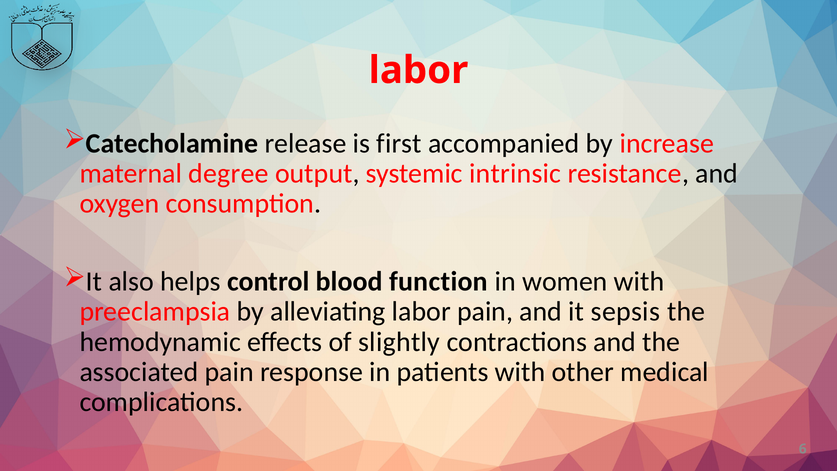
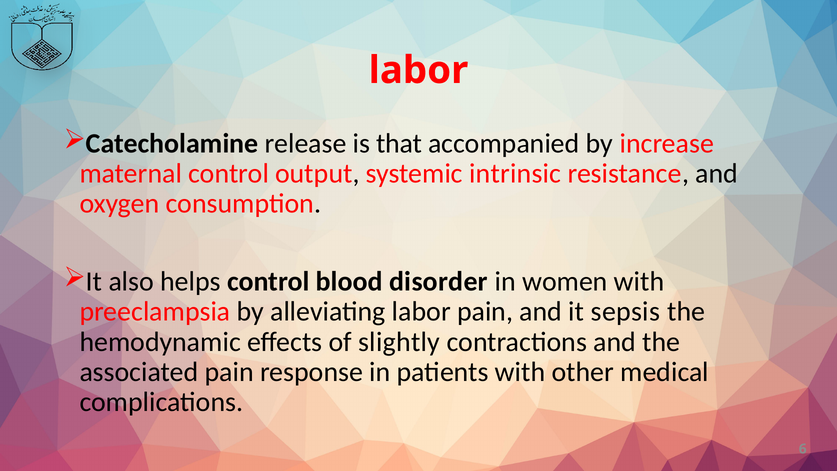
first: first -> that (399, 143)
maternal degree: degree -> control (229, 174)
function: function -> disorder (439, 281)
